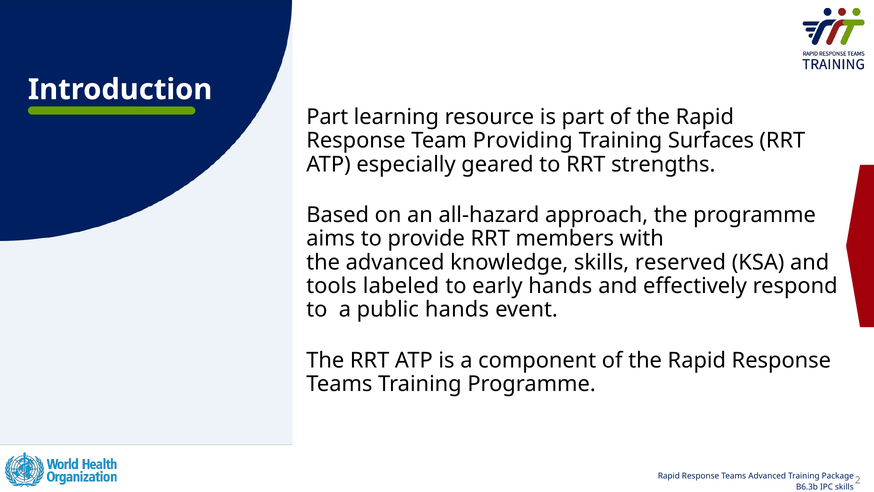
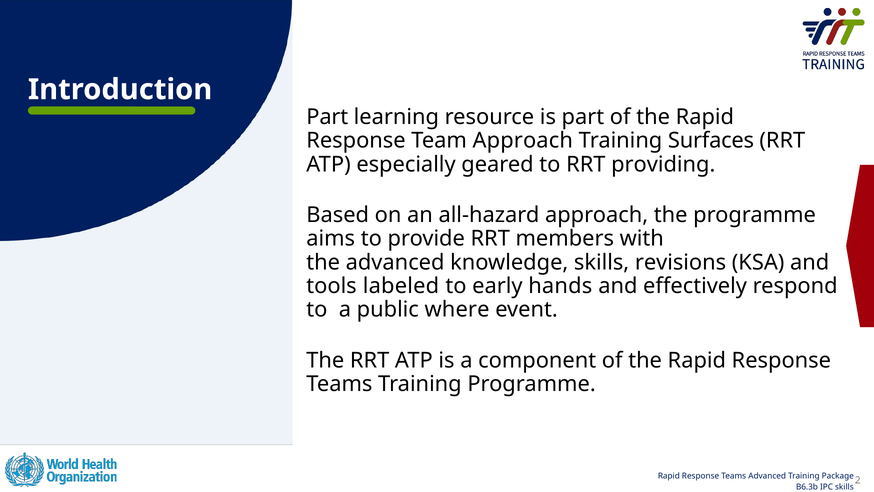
Team Providing: Providing -> Approach (523, 141)
strengths: strengths -> providing (663, 164)
reserved: reserved -> revisions (681, 262)
public hands: hands -> where (457, 309)
